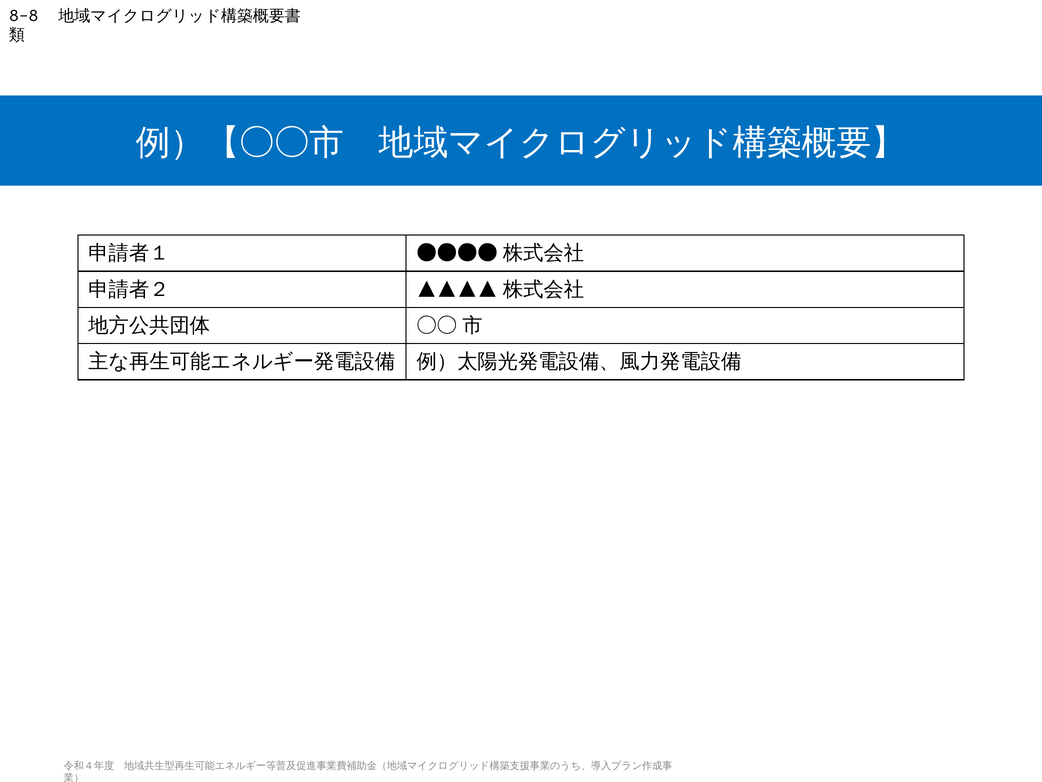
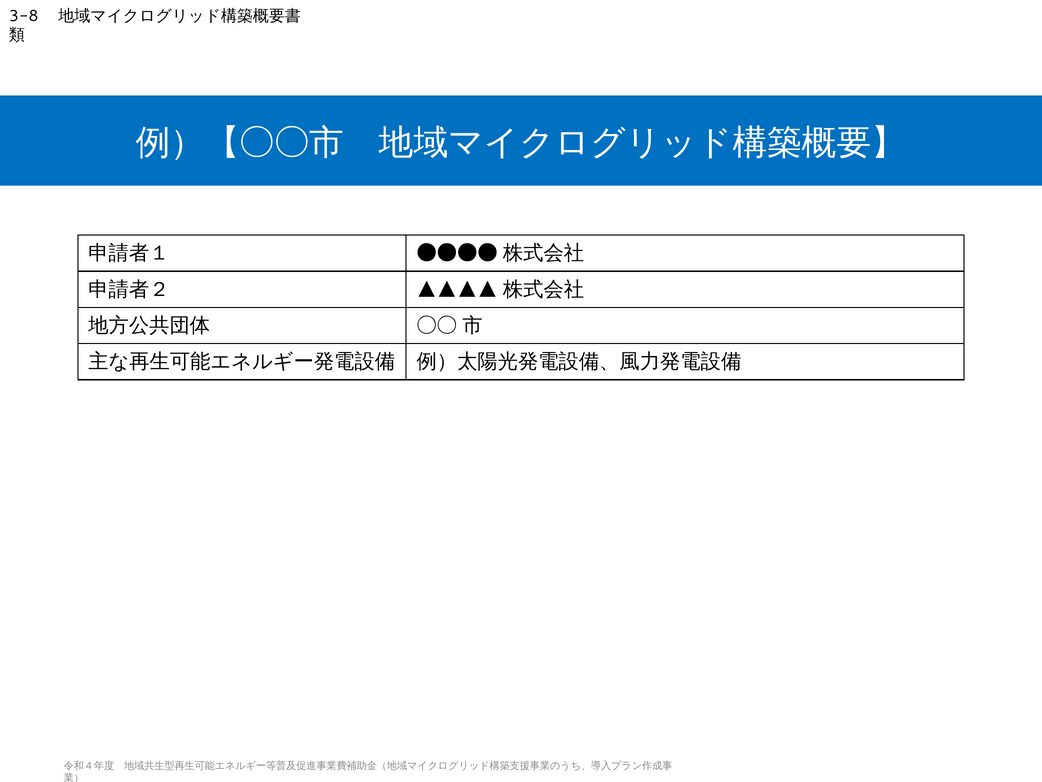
8-8: 8-8 -> 3-8 (24, 16)
